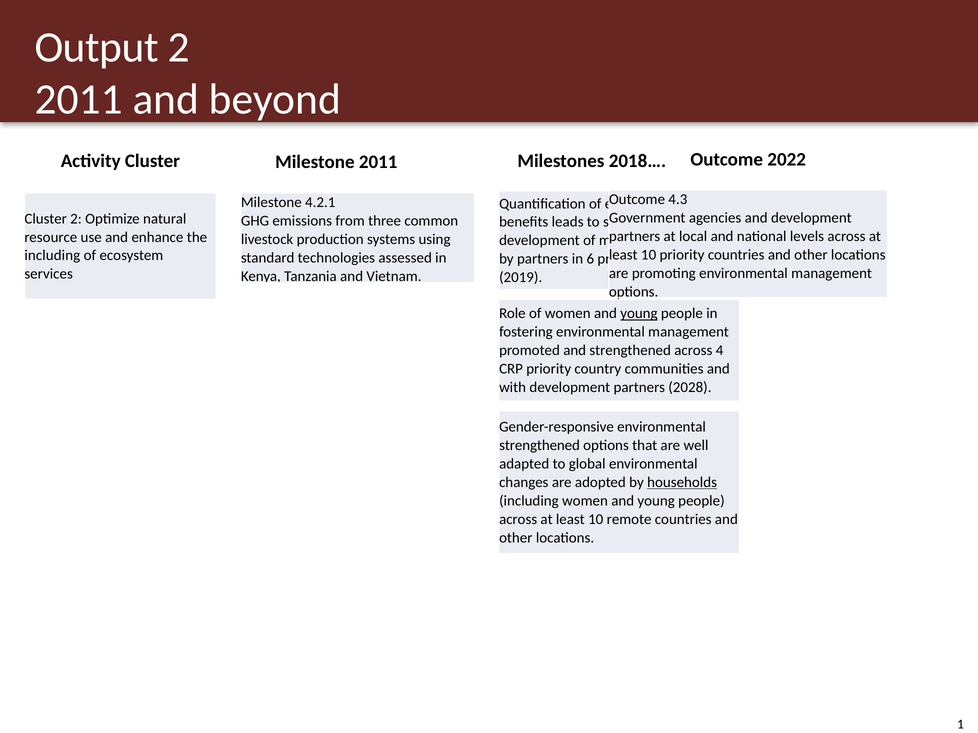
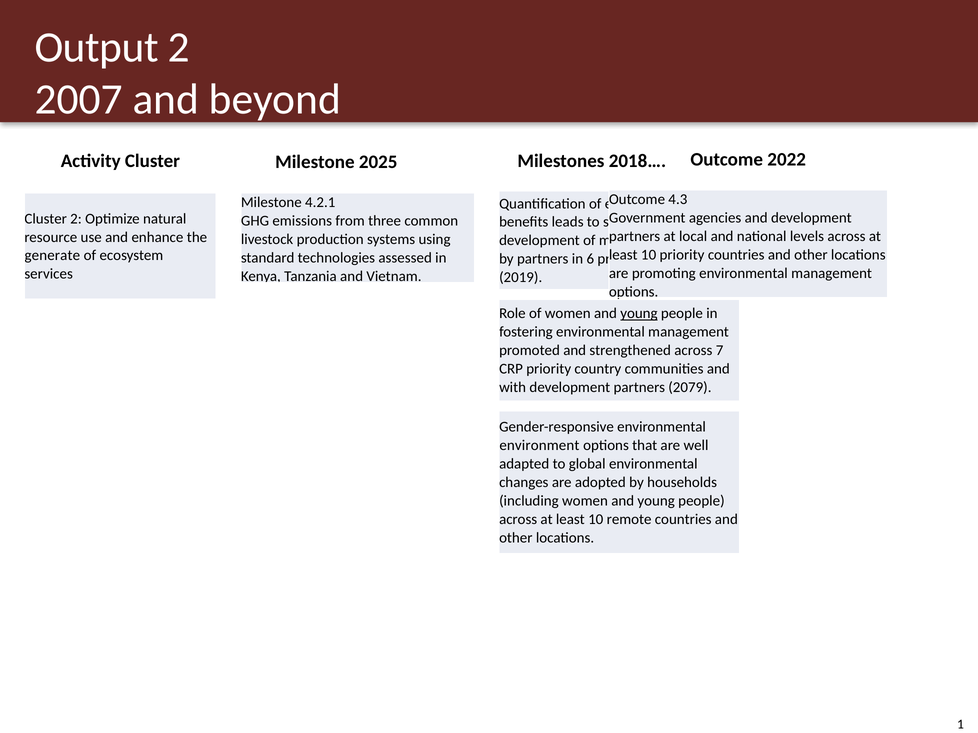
2011: 2011 -> 2007 (79, 99)
Milestone 2011: 2011 -> 2025 (378, 162)
including: including -> generate (52, 256)
4: 4 -> 7 (720, 351)
2028: 2028 -> 2079 (690, 388)
strengthened: strengthened -> environment (539, 446)
households underline: present -> none (682, 483)
